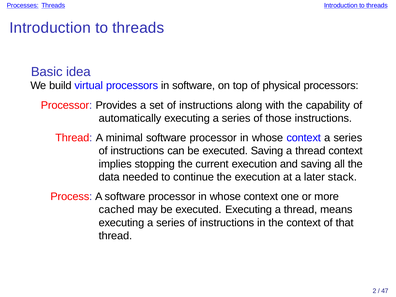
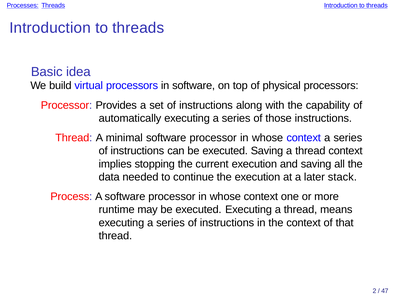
cached: cached -> runtime (117, 210)
